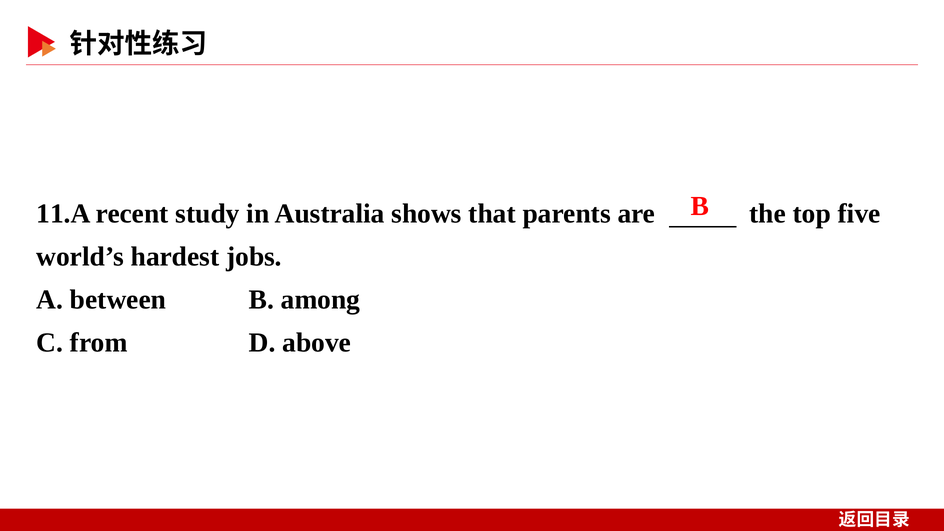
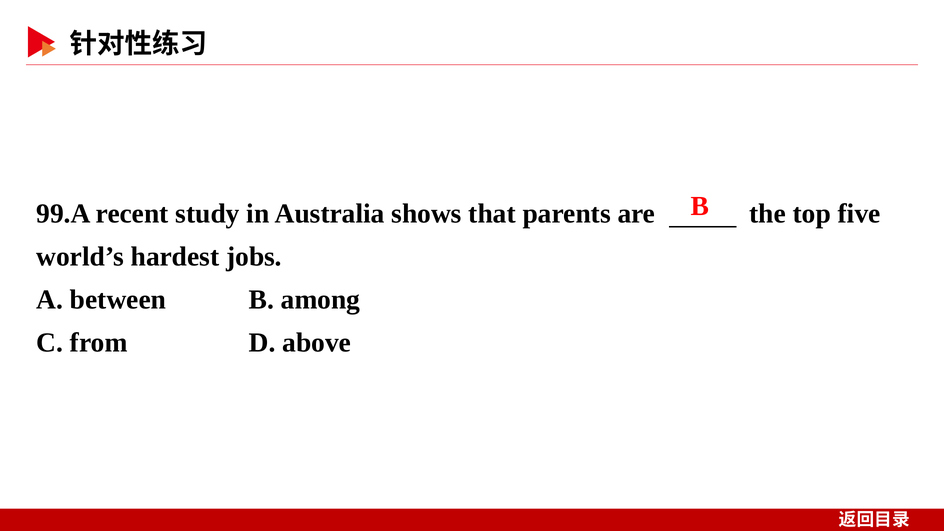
11.A: 11.A -> 99.A (64, 214)
